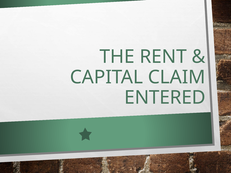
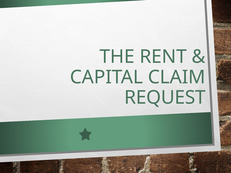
ENTERED: ENTERED -> REQUEST (165, 98)
